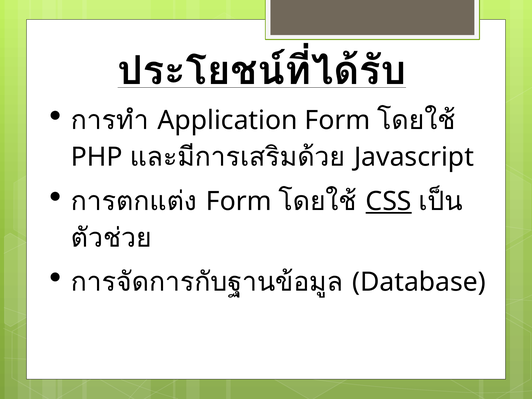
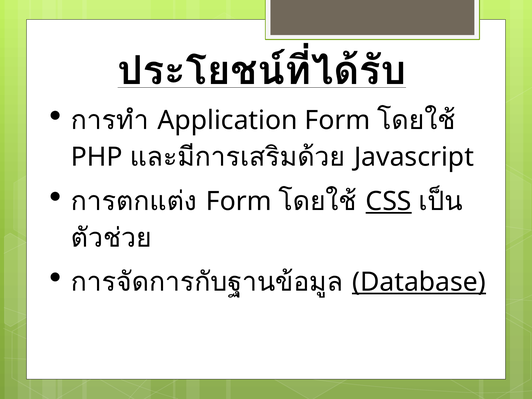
Database underline: none -> present (419, 282)
